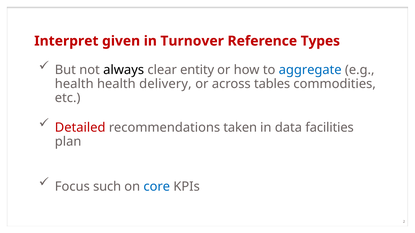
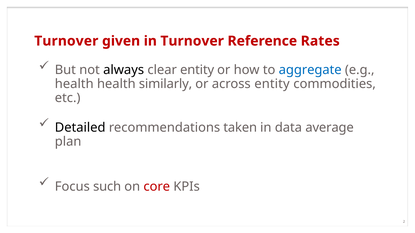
Interpret: Interpret -> Turnover (66, 41)
Types: Types -> Rates (320, 41)
delivery: delivery -> similarly (166, 84)
across tables: tables -> entity (272, 84)
Detailed colour: red -> black (80, 128)
facilities: facilities -> average (330, 128)
core colour: blue -> red (157, 187)
